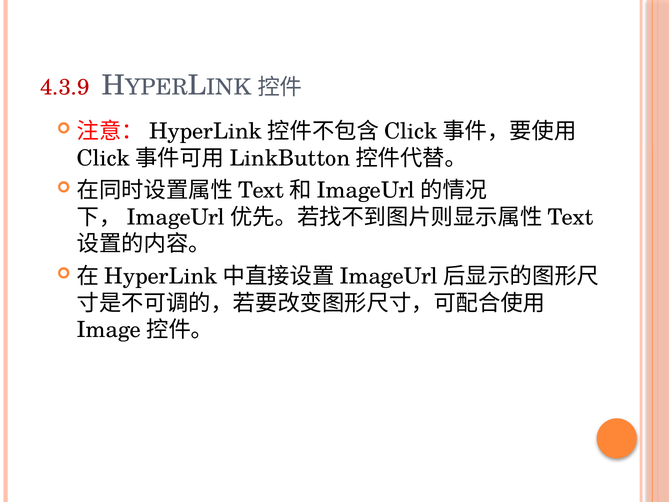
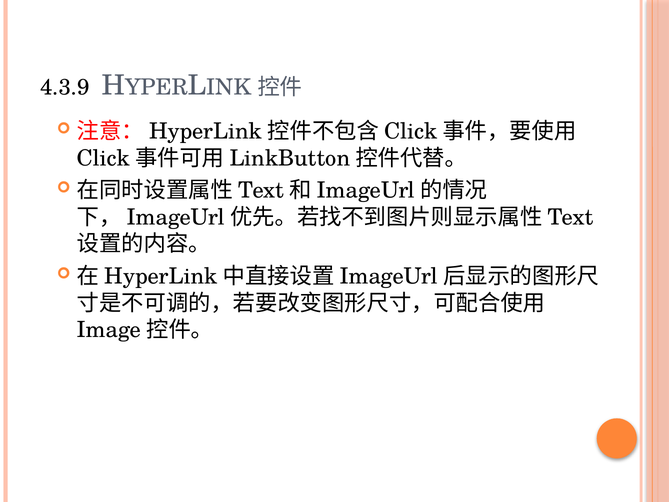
4.3.9 colour: red -> black (65, 87)
